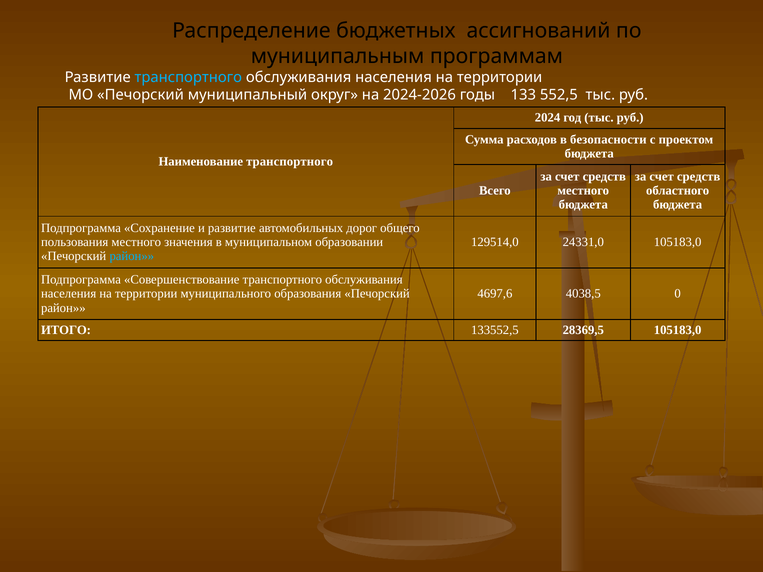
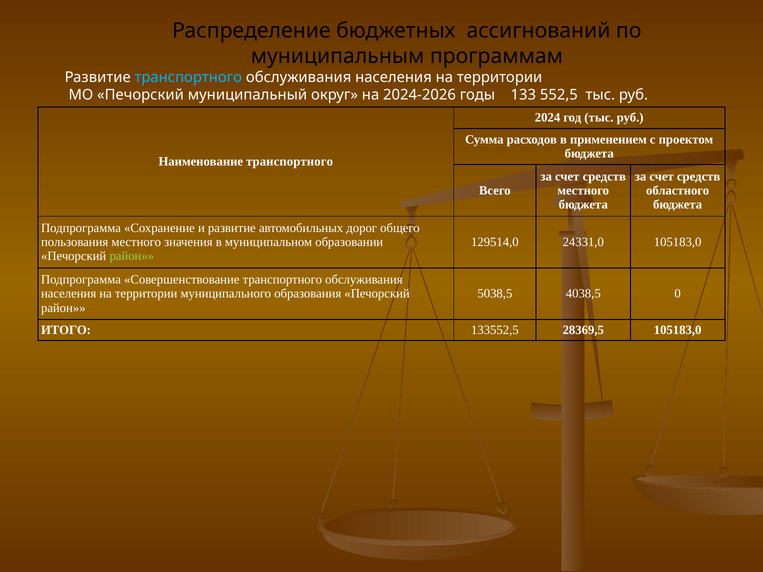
безопасности: безопасности -> применением (608, 140)
район colour: light blue -> light green (132, 256)
4697,6: 4697,6 -> 5038,5 (495, 294)
